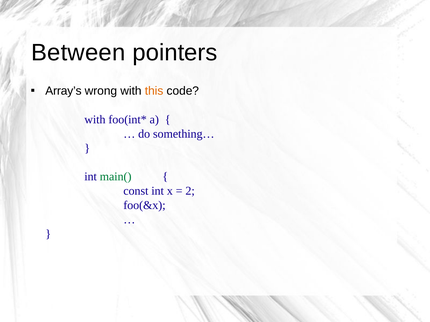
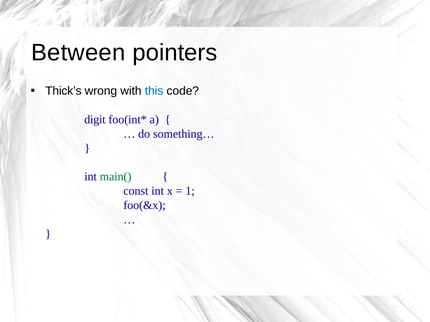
Array’s: Array’s -> Thick’s (63, 91)
this colour: orange -> blue (154, 91)
with: with -> digit (95, 120)
2: 2 -> 1 (190, 191)
